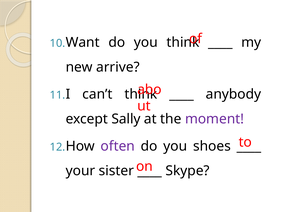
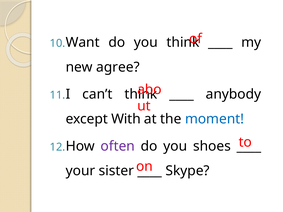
arrive: arrive -> agree (118, 67)
Sally: Sally -> With (126, 119)
moment colour: purple -> blue (214, 119)
